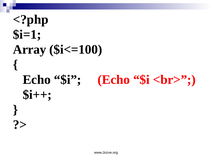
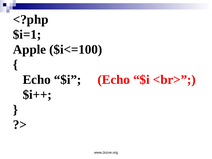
Array: Array -> Apple (30, 50)
